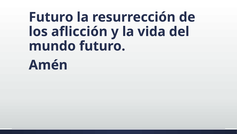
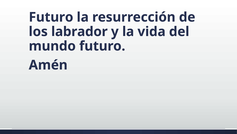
aflicción: aflicción -> labrador (79, 31)
